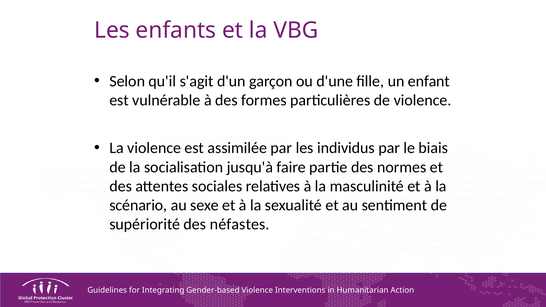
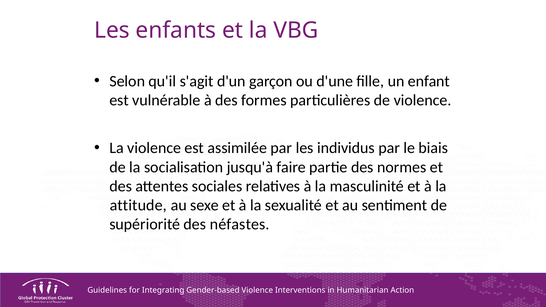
scénario: scénario -> attitude (138, 205)
